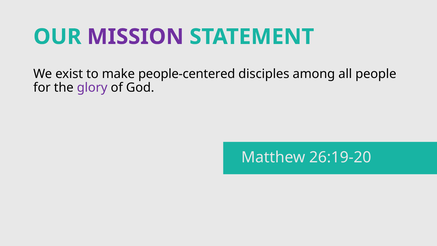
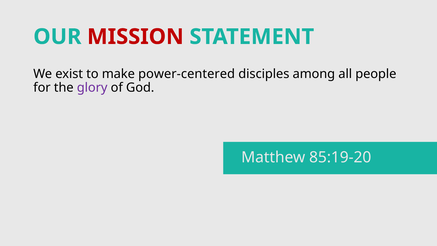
MISSION colour: purple -> red (135, 37)
people-centered: people-centered -> power-centered (187, 74)
26:19-20: 26:19-20 -> 85:19-20 (340, 157)
